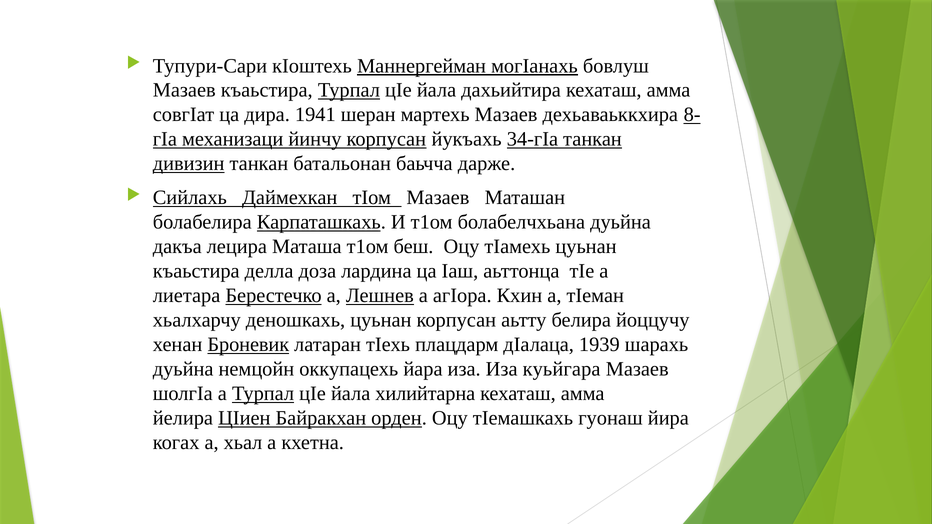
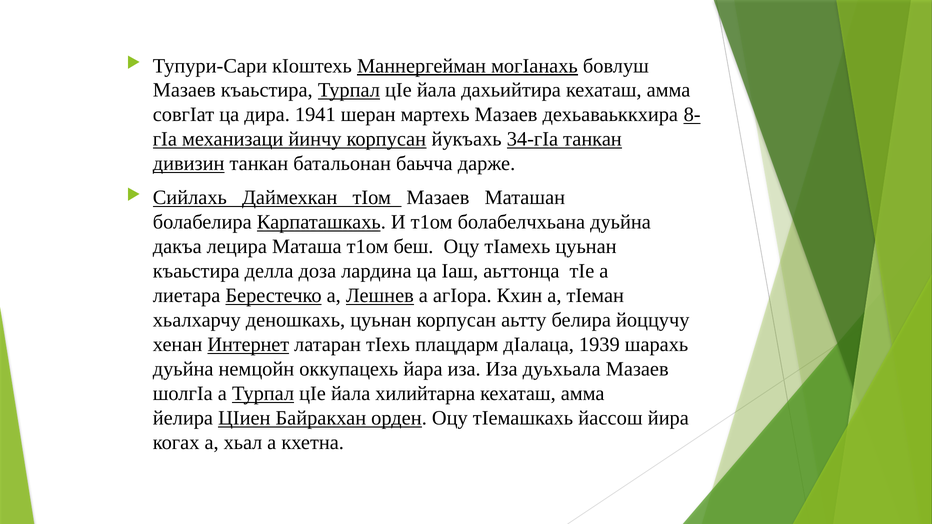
Броневик: Броневик -> Интернет (248, 345)
куьйгара: куьйгара -> дуьхьала (562, 369)
гуонаш: гуонаш -> йассош (610, 418)
